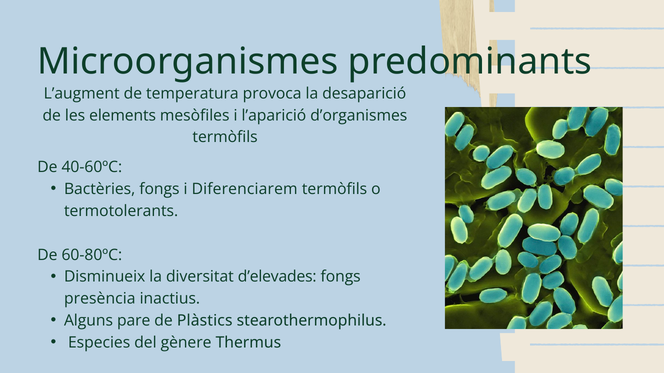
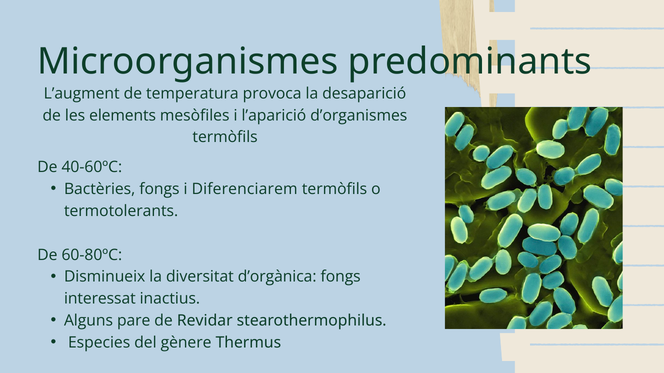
d’elevades: d’elevades -> d’orgànica (277, 277)
presència: presència -> interessat (100, 299)
Plàstics: Plàstics -> Revidar (205, 321)
